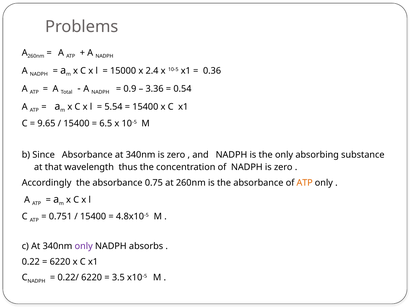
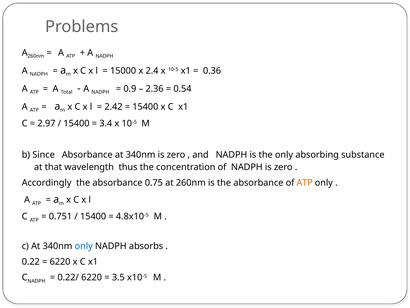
3.36: 3.36 -> 2.36 (155, 89)
5.54: 5.54 -> 2.42 (113, 106)
9.65: 9.65 -> 2.97 (46, 123)
6.5: 6.5 -> 3.4 (106, 123)
only colour: purple -> blue (84, 246)
